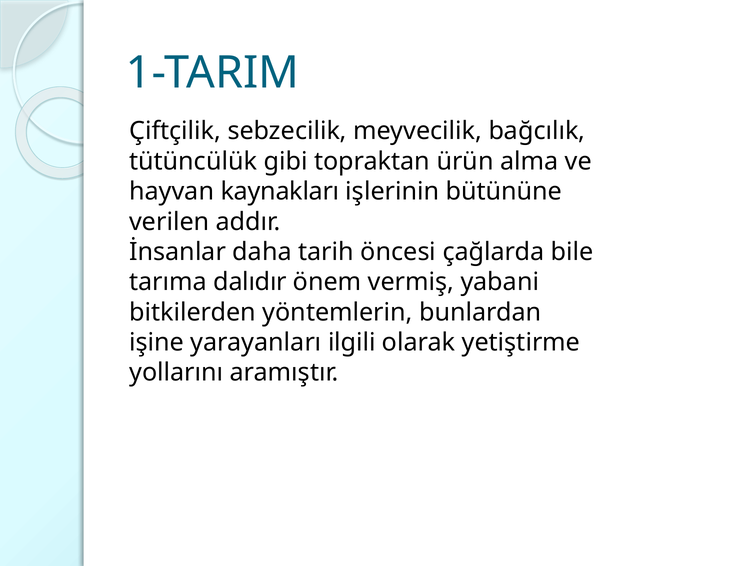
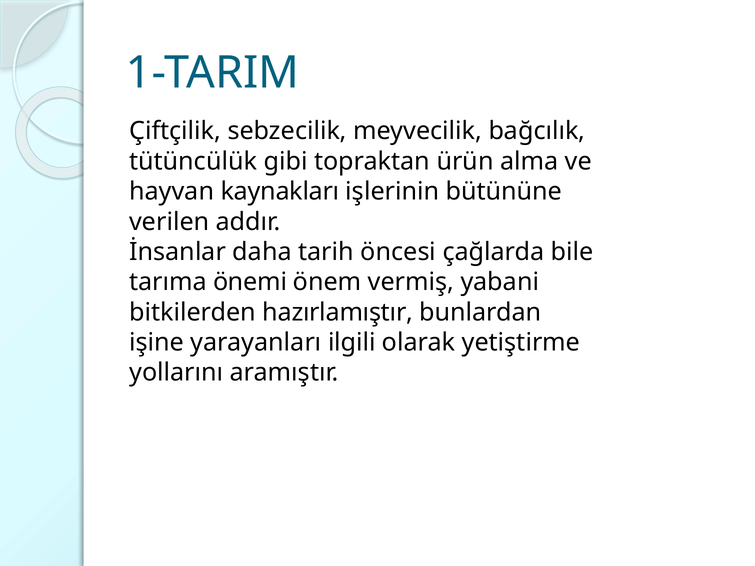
dalıdır: dalıdır -> önemi (250, 282)
yöntemlerin: yöntemlerin -> hazırlamıştır (338, 312)
